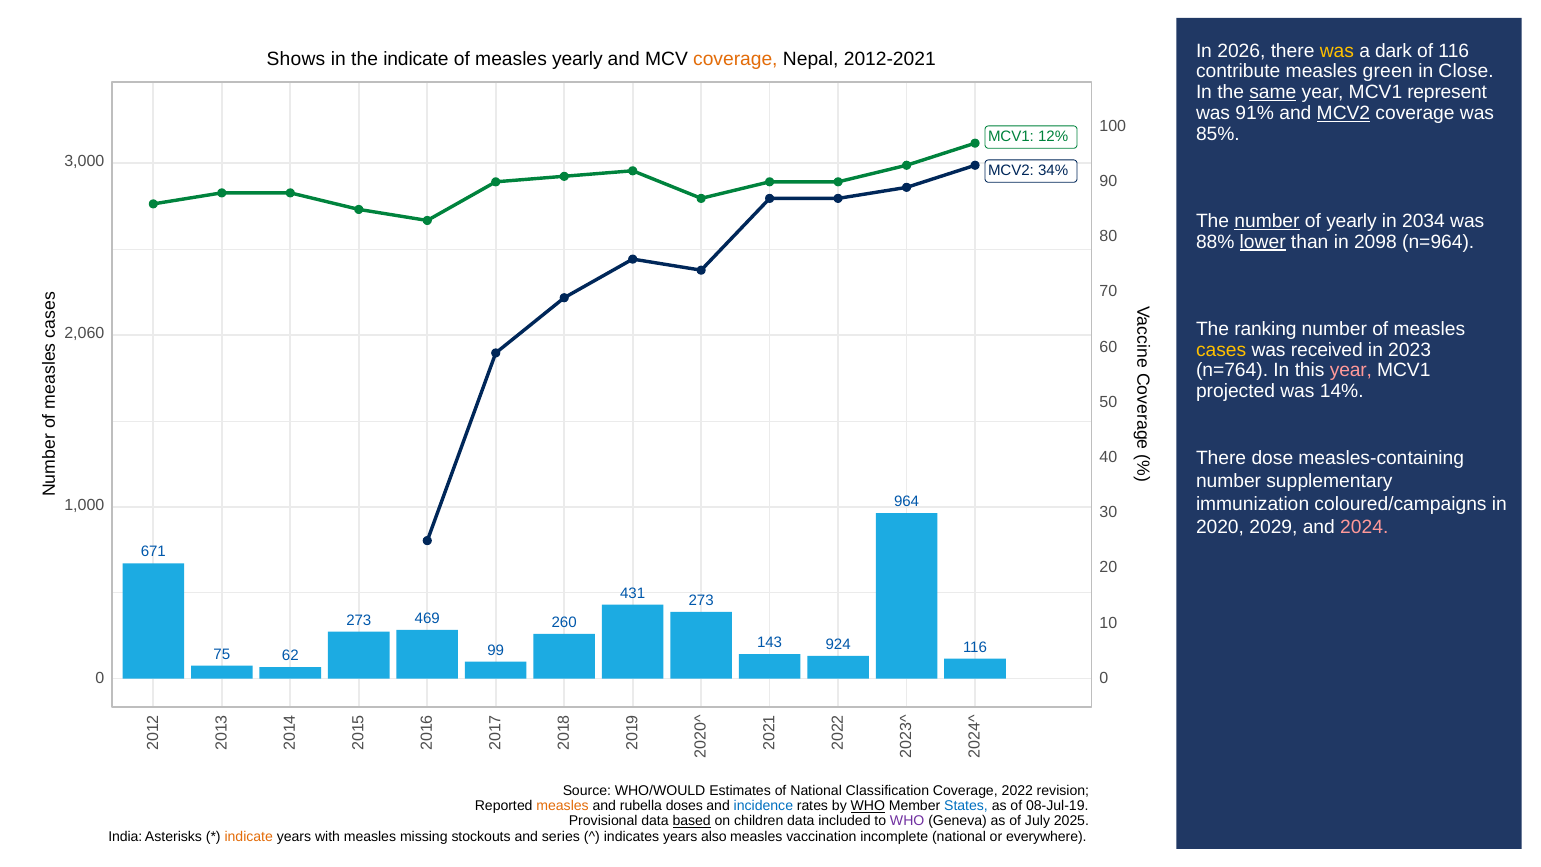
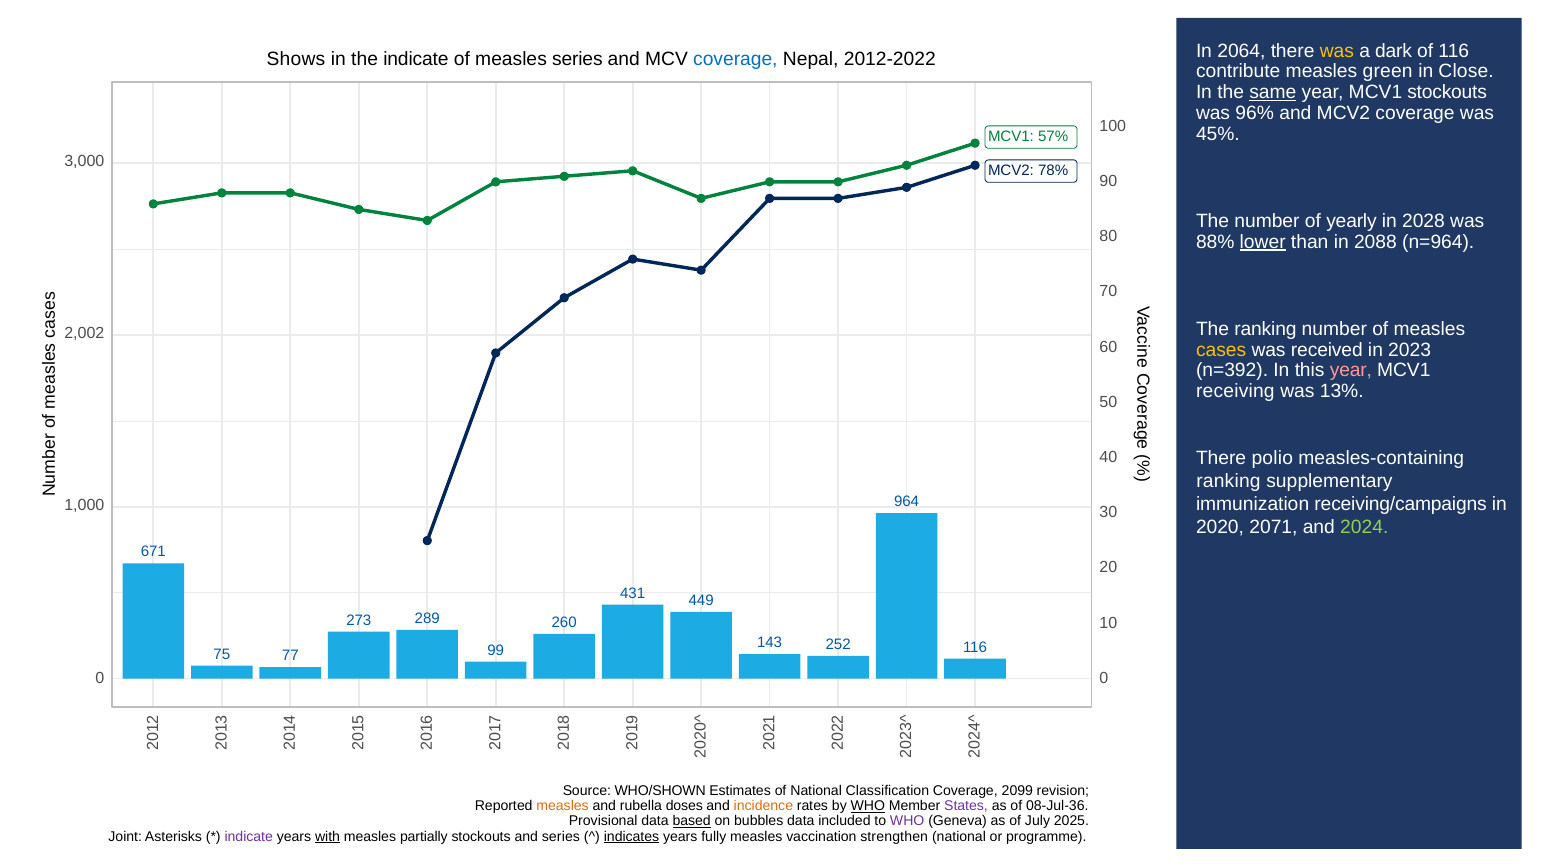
2026: 2026 -> 2064 (1241, 51)
measles yearly: yearly -> series (577, 59)
coverage colour: orange -> blue (735, 59)
2012-2021: 2012-2021 -> 2012-2022 (890, 59)
MCV1 represent: represent -> stockouts (1447, 92)
91%: 91% -> 96% (1255, 113)
MCV2 underline: present -> none (1343, 113)
85%: 85% -> 45% (1218, 134)
12%: 12% -> 57% (1053, 136)
34%: 34% -> 78% (1053, 170)
number underline: present -> none (1267, 221)
2034: 2034 -> 2028 (1423, 221)
2098: 2098 -> 2088 (1375, 242)
2,060: 2,060 -> 2,002 (84, 333)
n=764: n=764 -> n=392 (1232, 370)
projected: projected -> receiving (1235, 391)
14%: 14% -> 13% (1342, 391)
dose: dose -> polio (1272, 458)
number: number -> ranking (1228, 481)
coloured/campaigns: coloured/campaigns -> receiving/campaigns (1401, 504)
2029: 2029 -> 2071 (1273, 527)
2024 colour: pink -> light green (1364, 527)
431 273: 273 -> 449 (701, 600)
469: 469 -> 289 (427, 618)
924: 924 -> 252 (838, 644)
62: 62 -> 77 (290, 656)
WHO/WOULD: WHO/WOULD -> WHO/SHOWN (660, 791)
2022: 2022 -> 2099 (1017, 791)
incidence colour: blue -> orange (763, 806)
States colour: blue -> purple (966, 806)
08-Jul-19: 08-Jul-19 -> 08-Jul-36 (1057, 806)
children: children -> bubbles (759, 821)
India: India -> Joint (125, 836)
indicate colour: orange -> purple (249, 836)
with underline: none -> present (328, 836)
missing: missing -> partially (424, 836)
indicates underline: none -> present (632, 836)
also: also -> fully (714, 836)
incomplete: incomplete -> strengthen (894, 836)
everywhere: everywhere -> programme (1046, 836)
